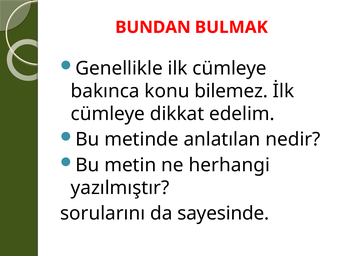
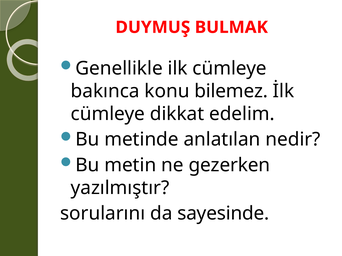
BUNDAN: BUNDAN -> DUYMUŞ (153, 27)
herhangi: herhangi -> gezerken (229, 165)
